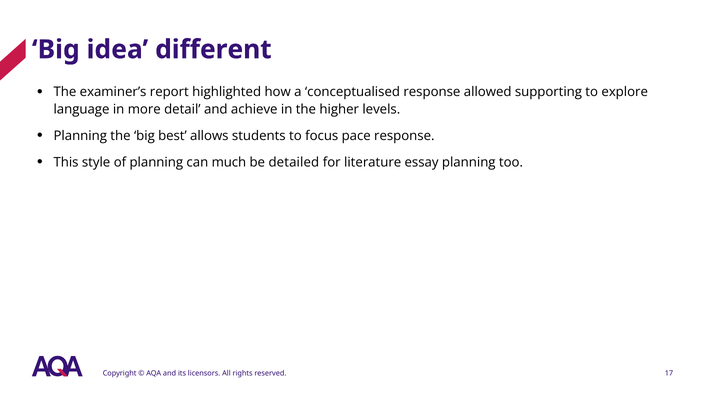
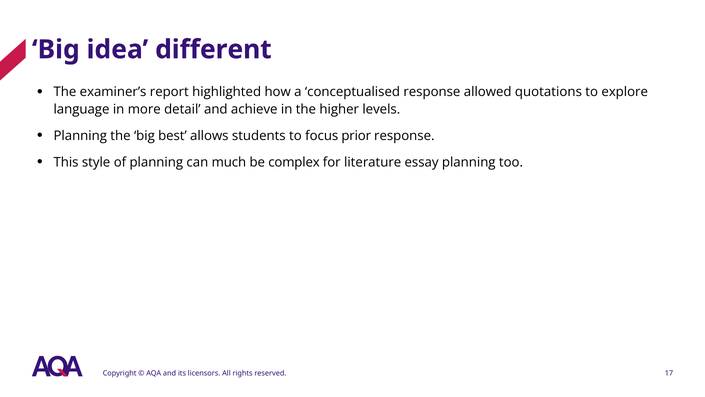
supporting: supporting -> quotations (548, 92)
pace: pace -> prior (356, 136)
detailed: detailed -> complex (294, 162)
